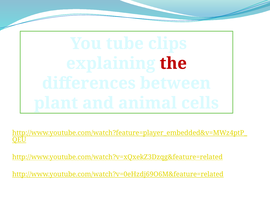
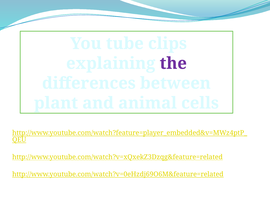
the colour: red -> purple (173, 63)
